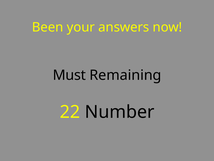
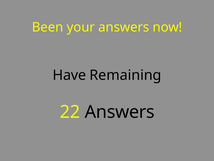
Must: Must -> Have (69, 75)
22 Number: Number -> Answers (120, 112)
